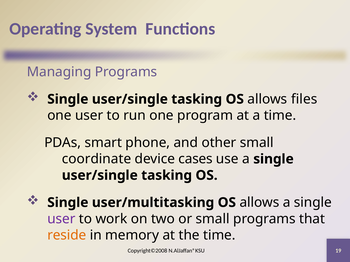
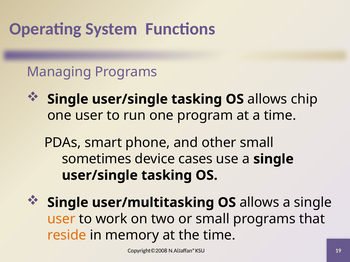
files: files -> chip (304, 99)
coordinate: coordinate -> sometimes (97, 159)
user colour: purple -> orange (61, 219)
